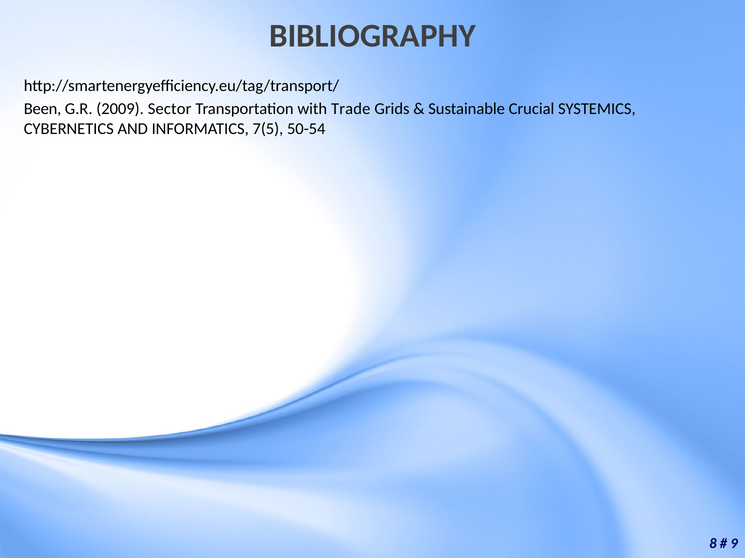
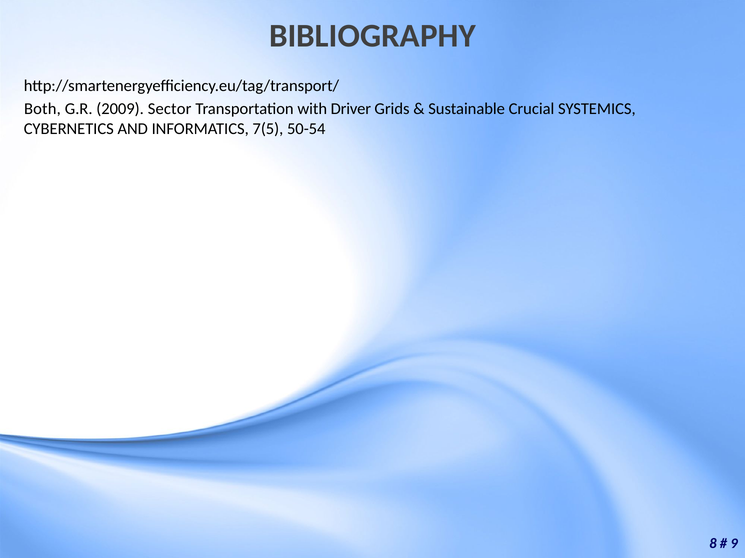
Been: Been -> Both (42, 109)
Trade: Trade -> Driver (351, 109)
